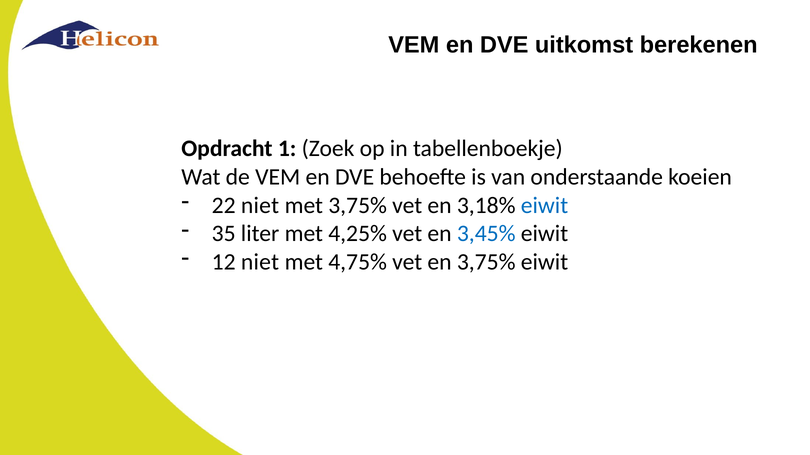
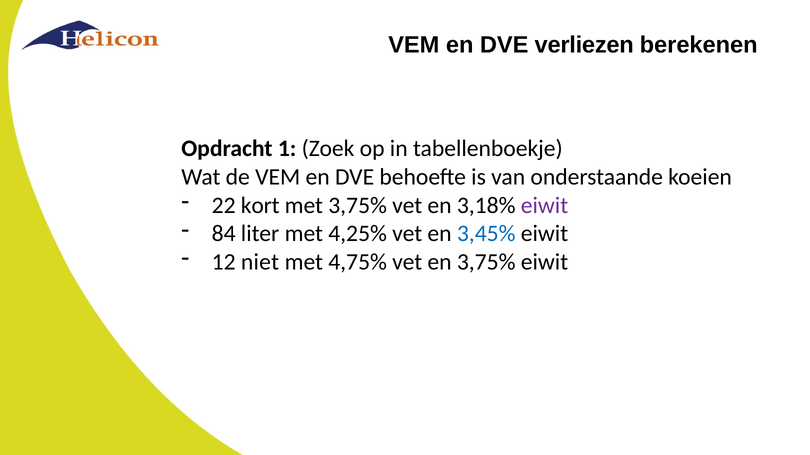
uitkomst: uitkomst -> verliezen (584, 45)
22 niet: niet -> kort (260, 206)
eiwit colour: blue -> purple (545, 206)
35: 35 -> 84 (224, 234)
